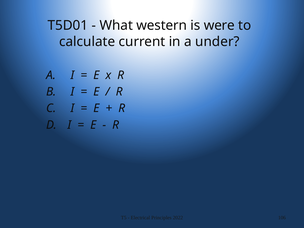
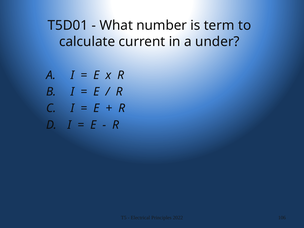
western: western -> number (162, 25)
were: were -> term (219, 25)
